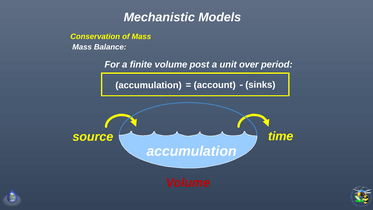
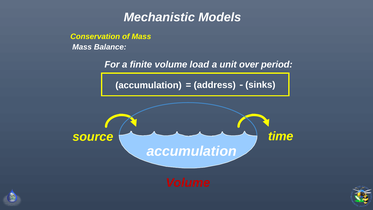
post: post -> load (199, 65)
account: account -> address (215, 85)
